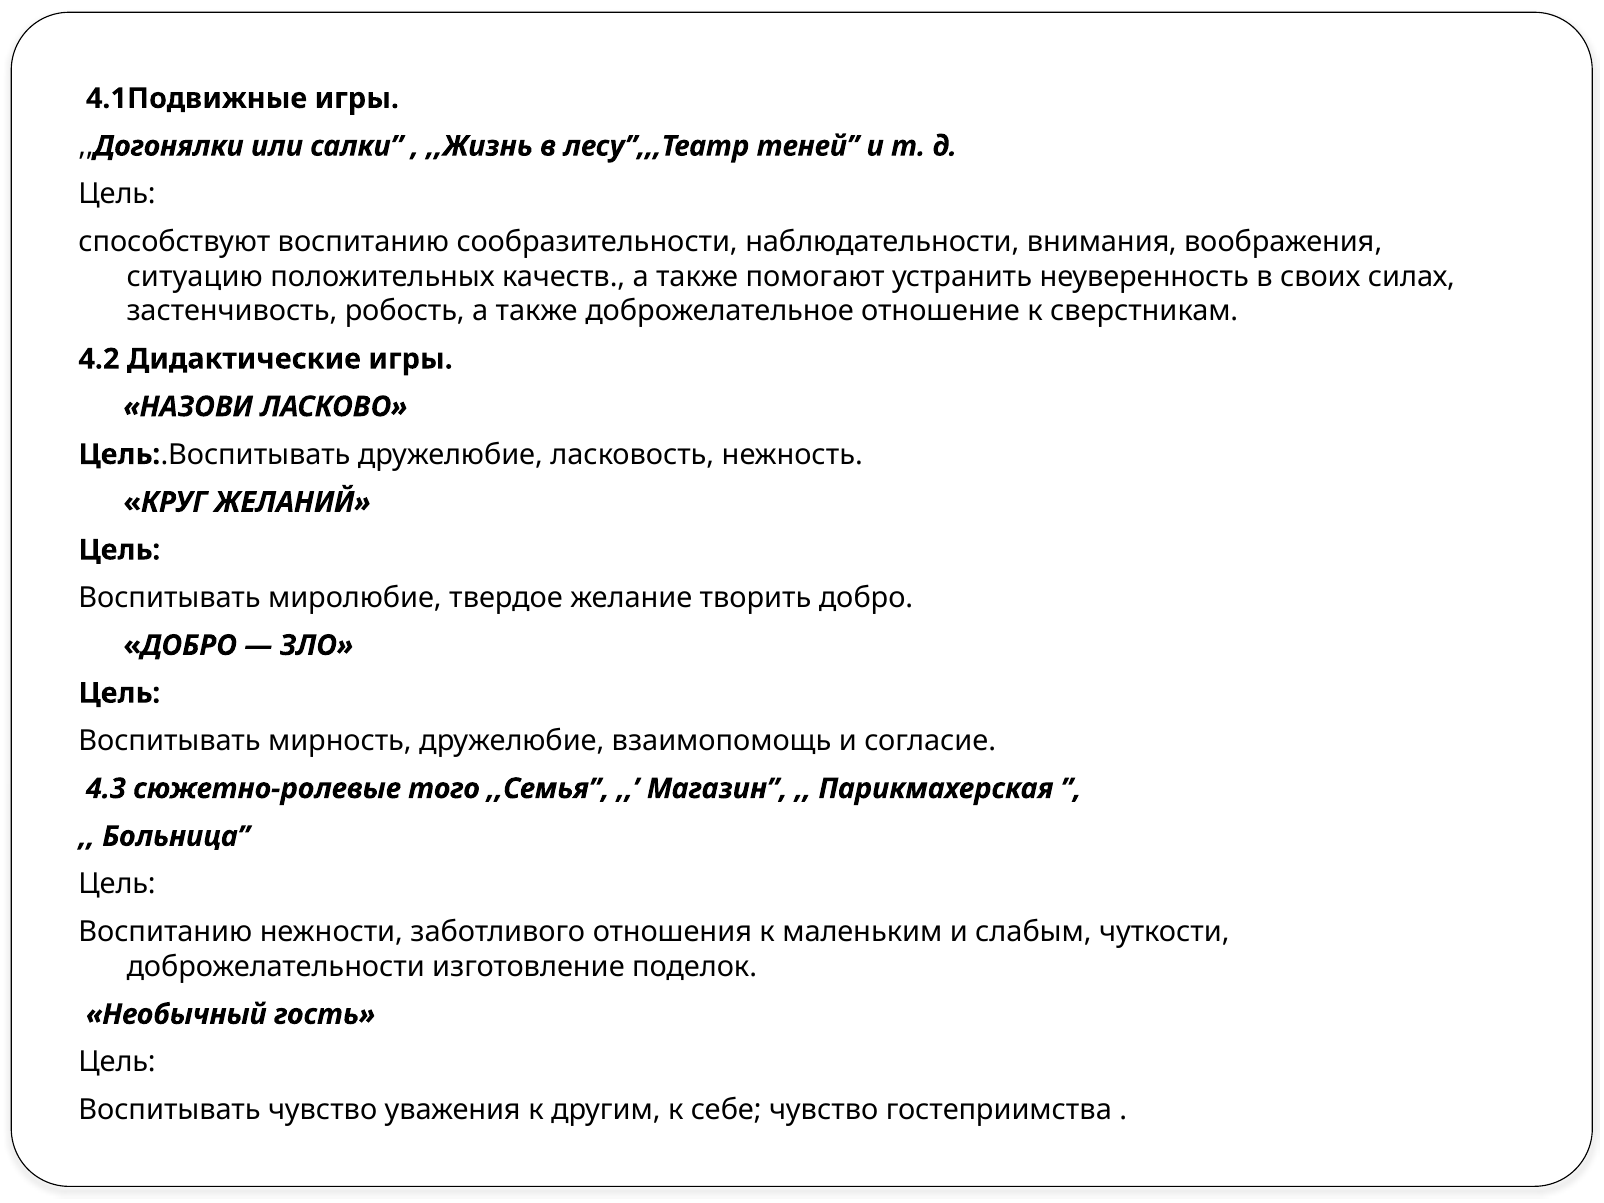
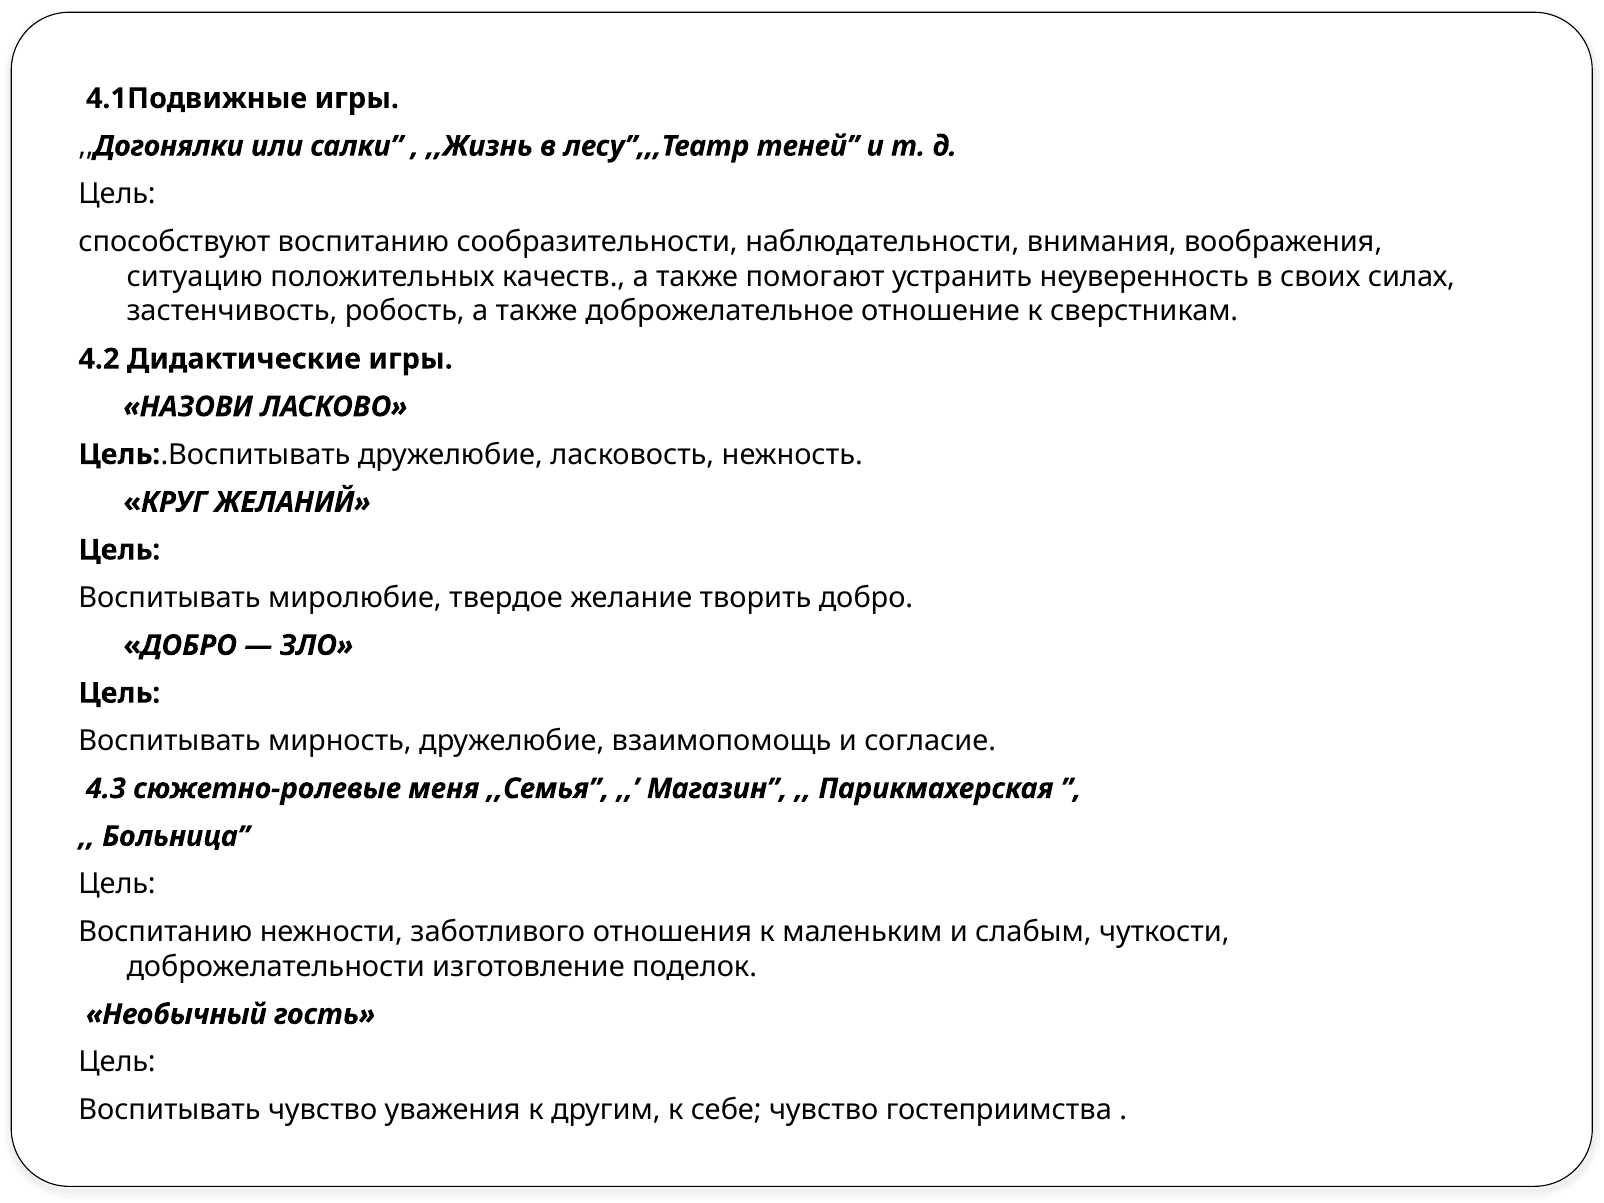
того: того -> меня (444, 789)
